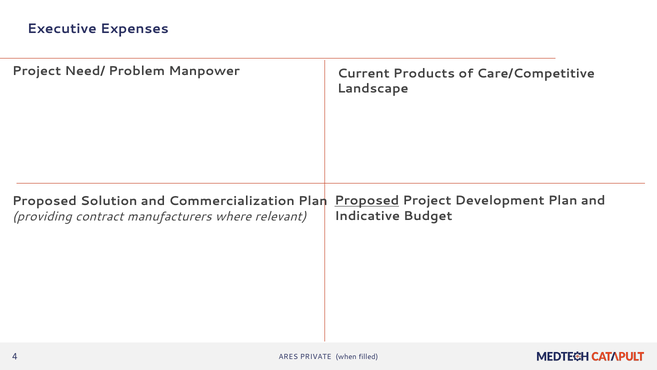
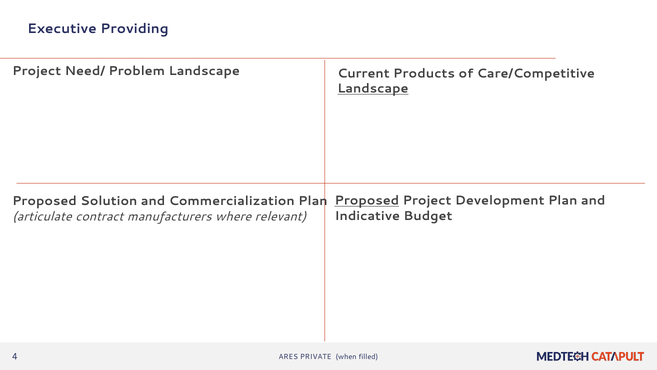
Expenses: Expenses -> Providing (135, 28)
Problem Manpower: Manpower -> Landscape (204, 71)
Landscape underline: none -> present (373, 89)
providing: providing -> articulate (42, 216)
